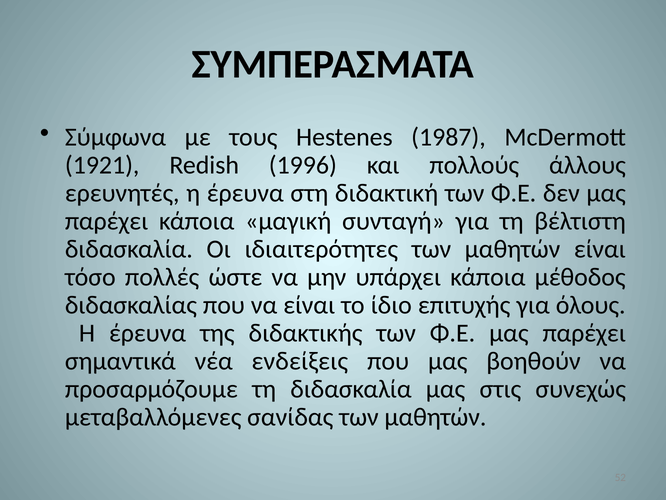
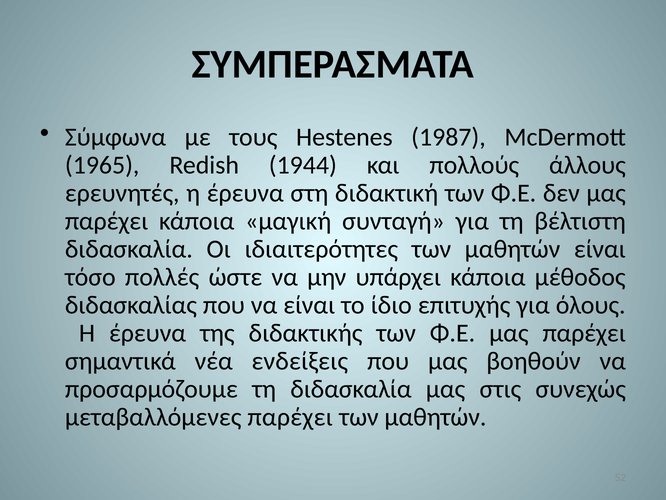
1921: 1921 -> 1965 (102, 165)
1996: 1996 -> 1944 (303, 165)
μεταβαλλόμενες σανίδας: σανίδας -> παρέχει (290, 417)
